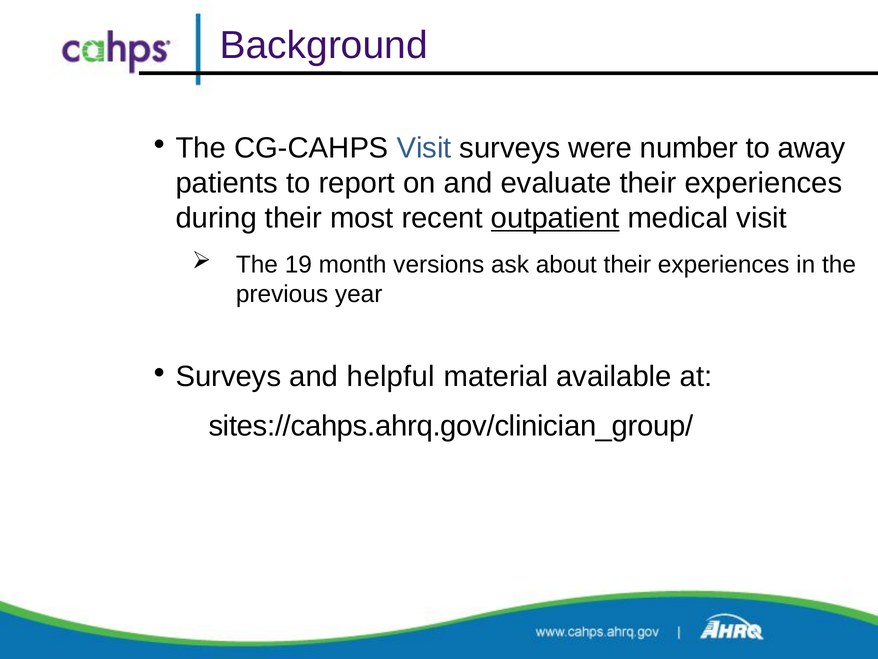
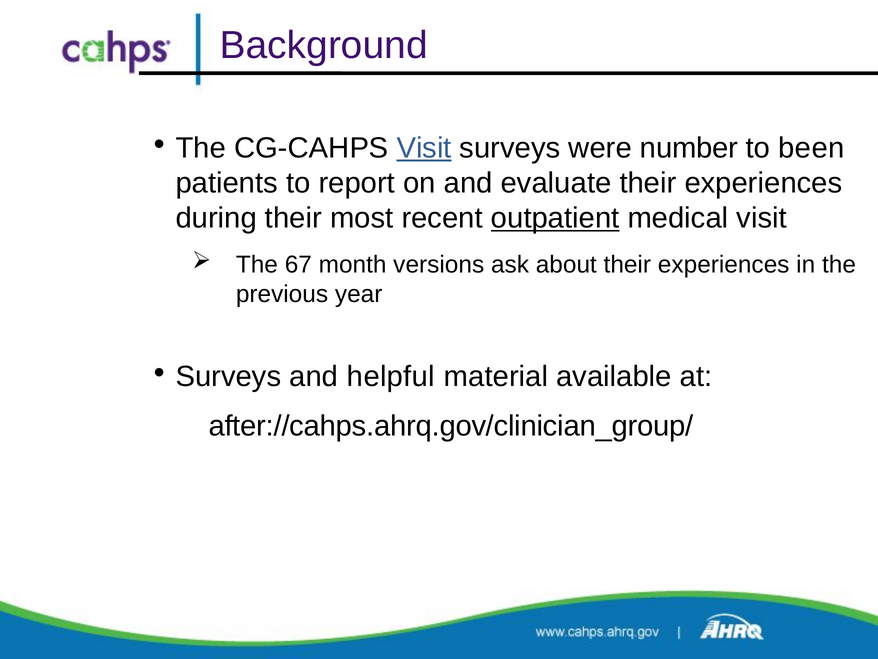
Visit underline: none -> present (424, 148)
away: away -> been (811, 148)
19: 19 -> 67 (298, 265)
sites://cahps.ahrq.gov/clinician_group/: sites://cahps.ahrq.gov/clinician_group/ -> after://cahps.ahrq.gov/clinician_group/ (451, 426)
